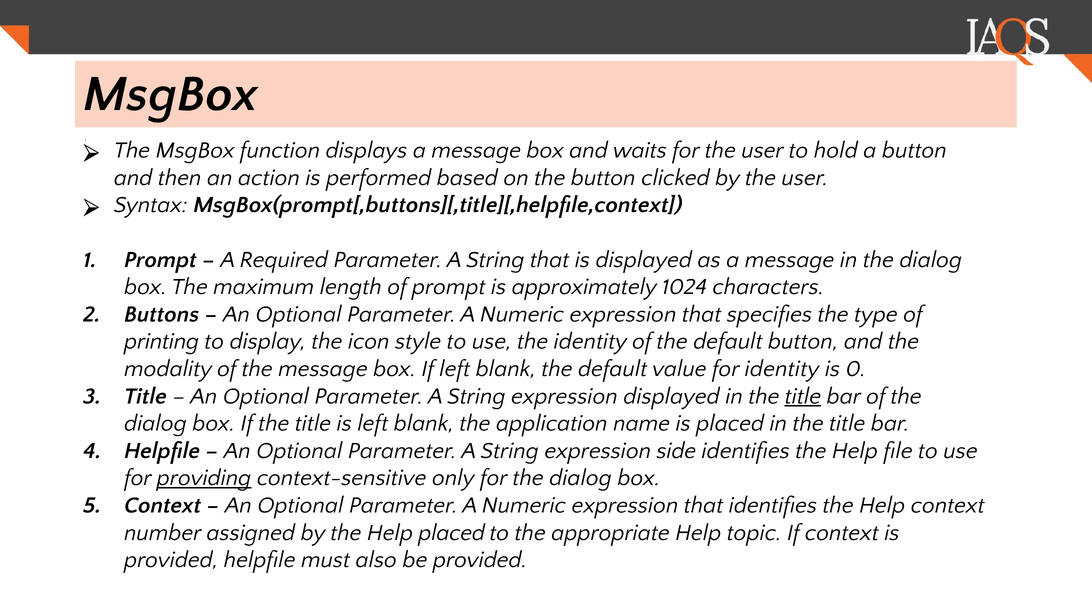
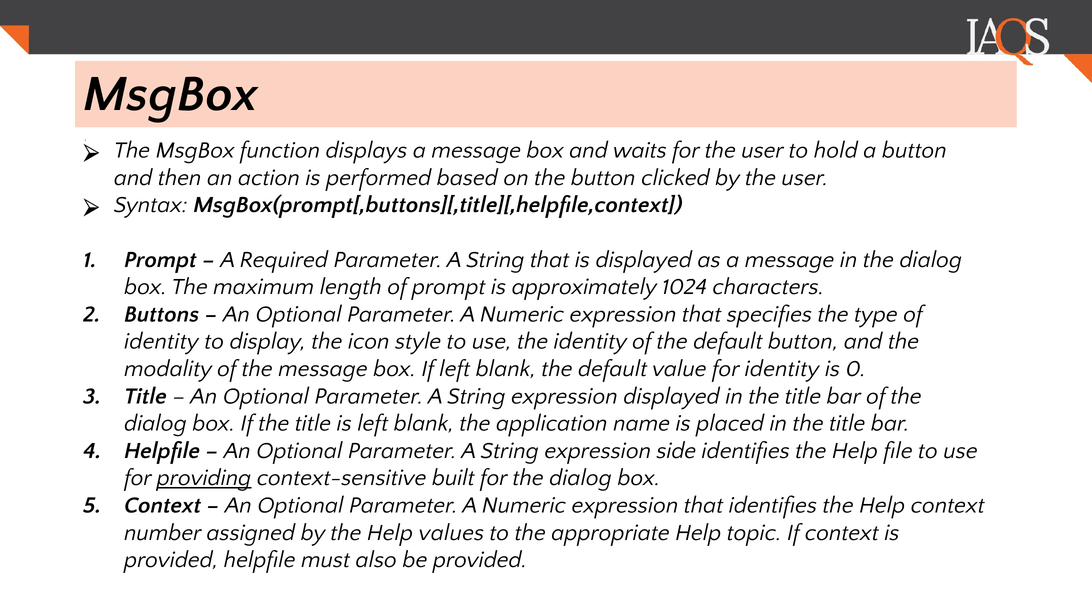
printing: printing -> identity (161, 342)
title underline: present -> none (803, 396)
only: only -> built (453, 478)
Help placed: placed -> values (452, 533)
